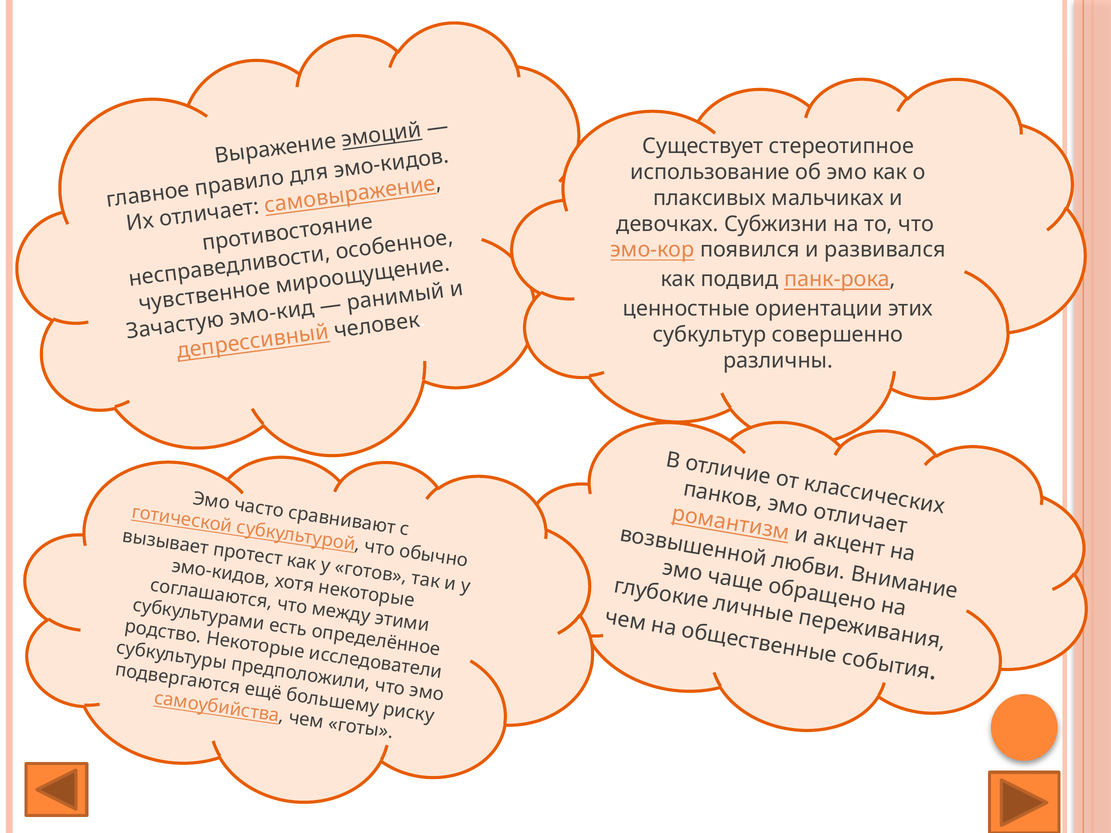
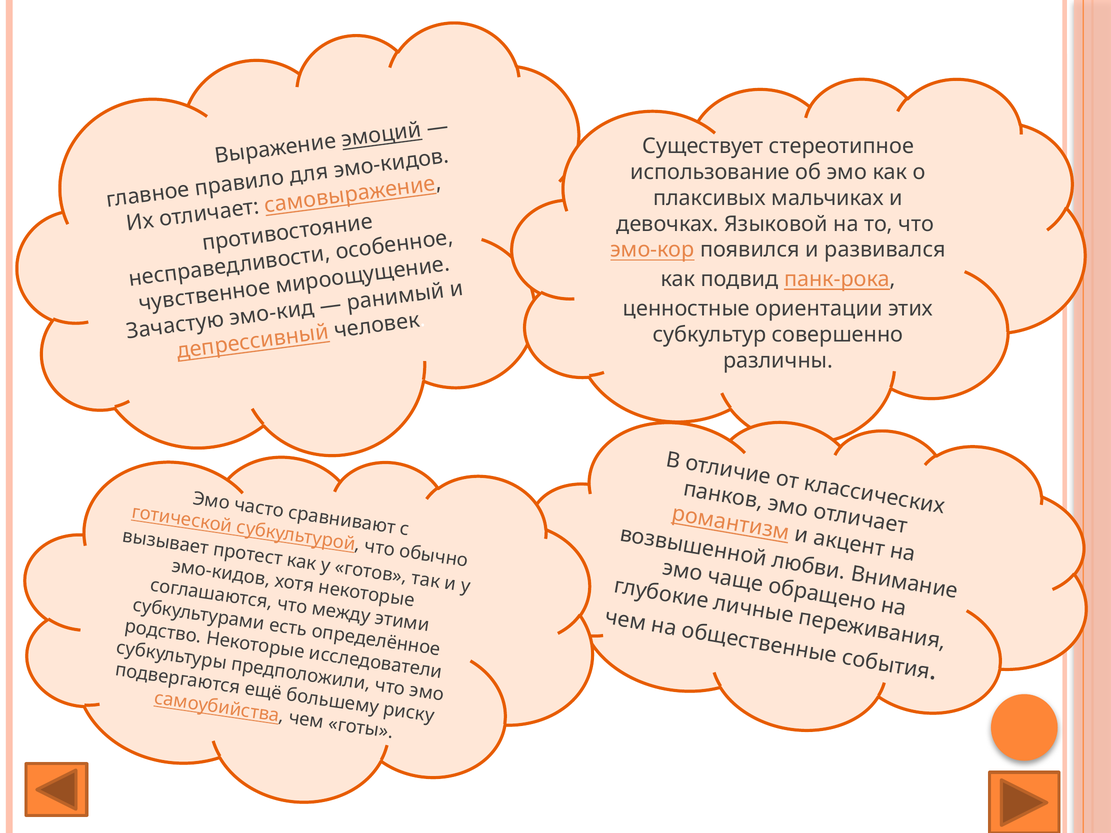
Субжизни: Субжизни -> Языковой (776, 224)
